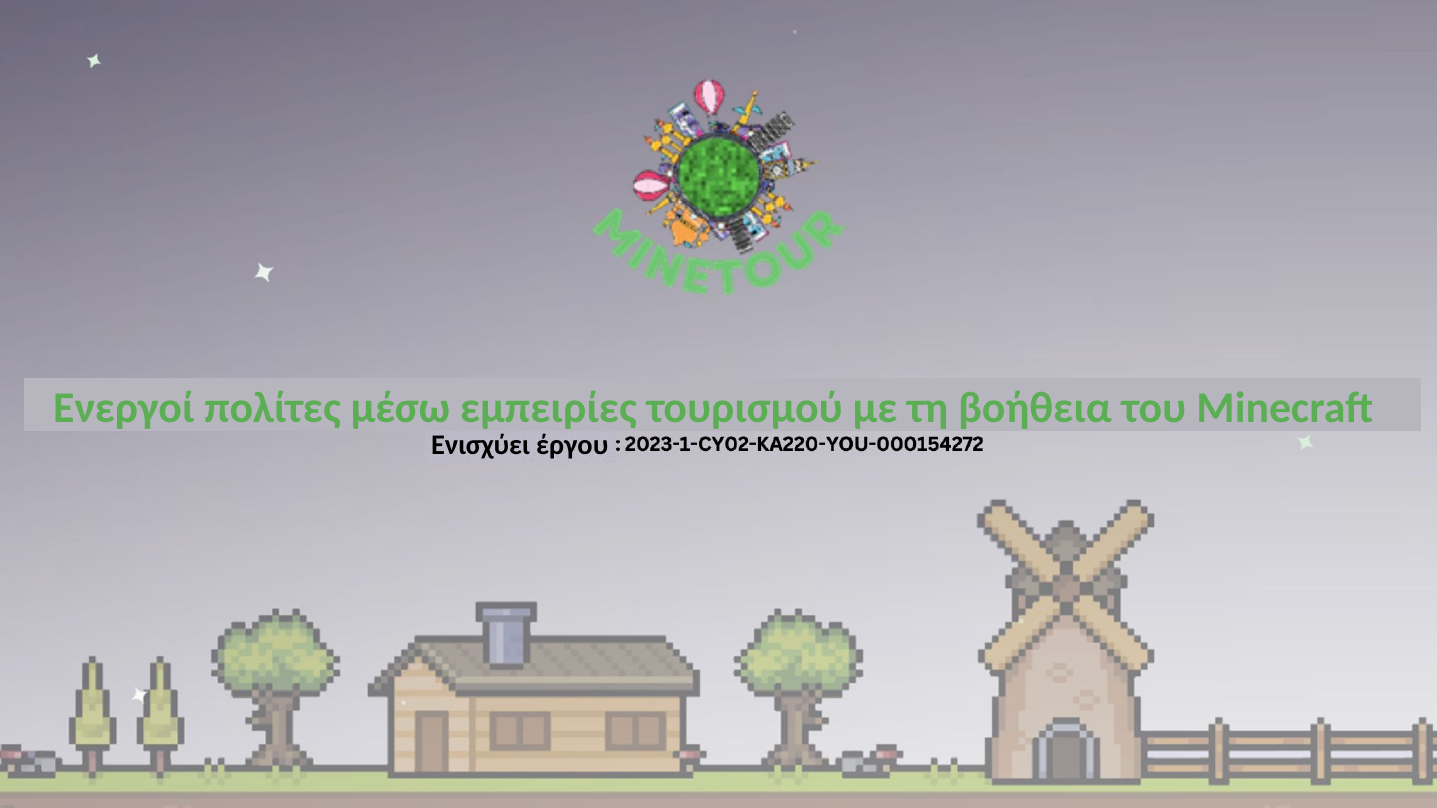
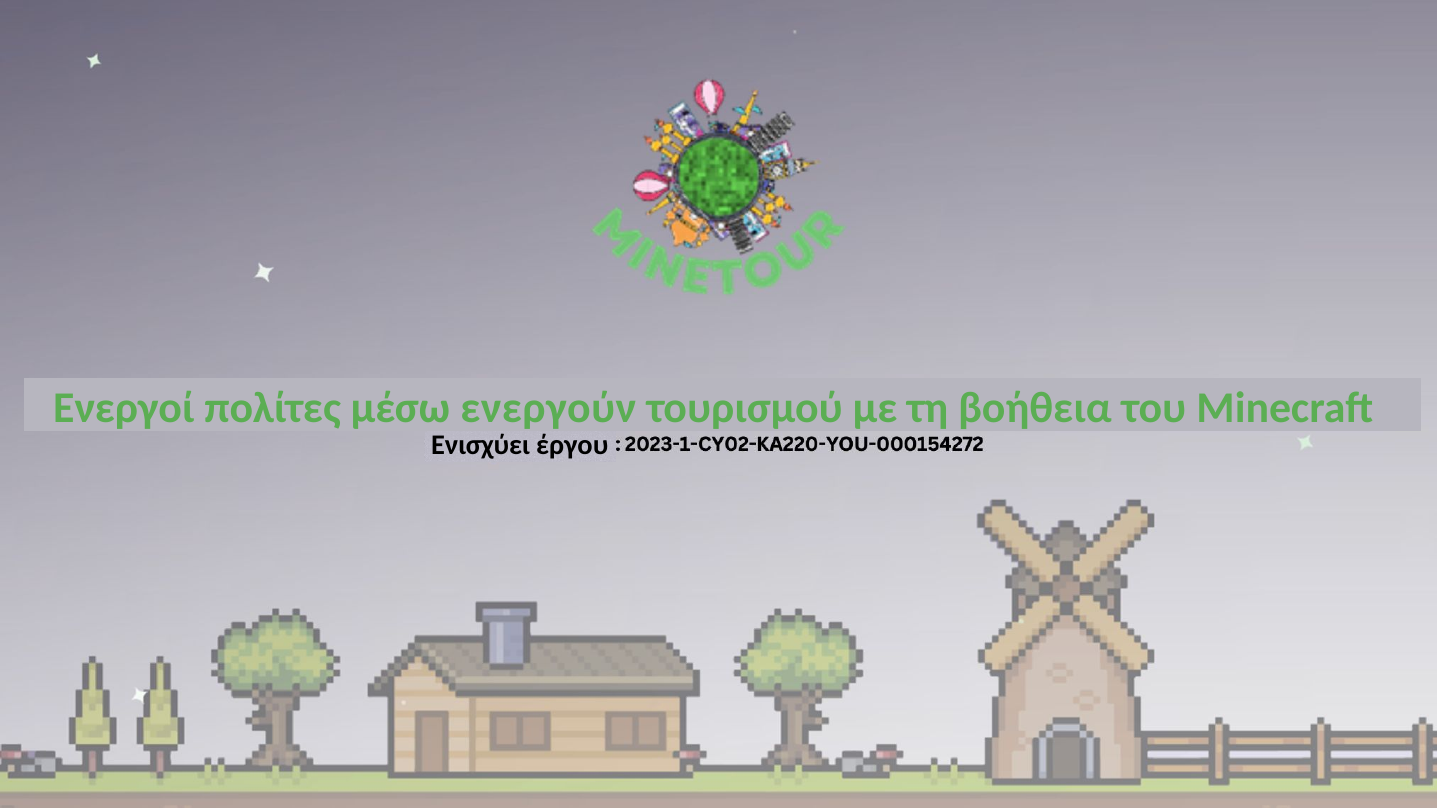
εμπειρίες: εμπειρίες -> ενεργούν (548, 408)
